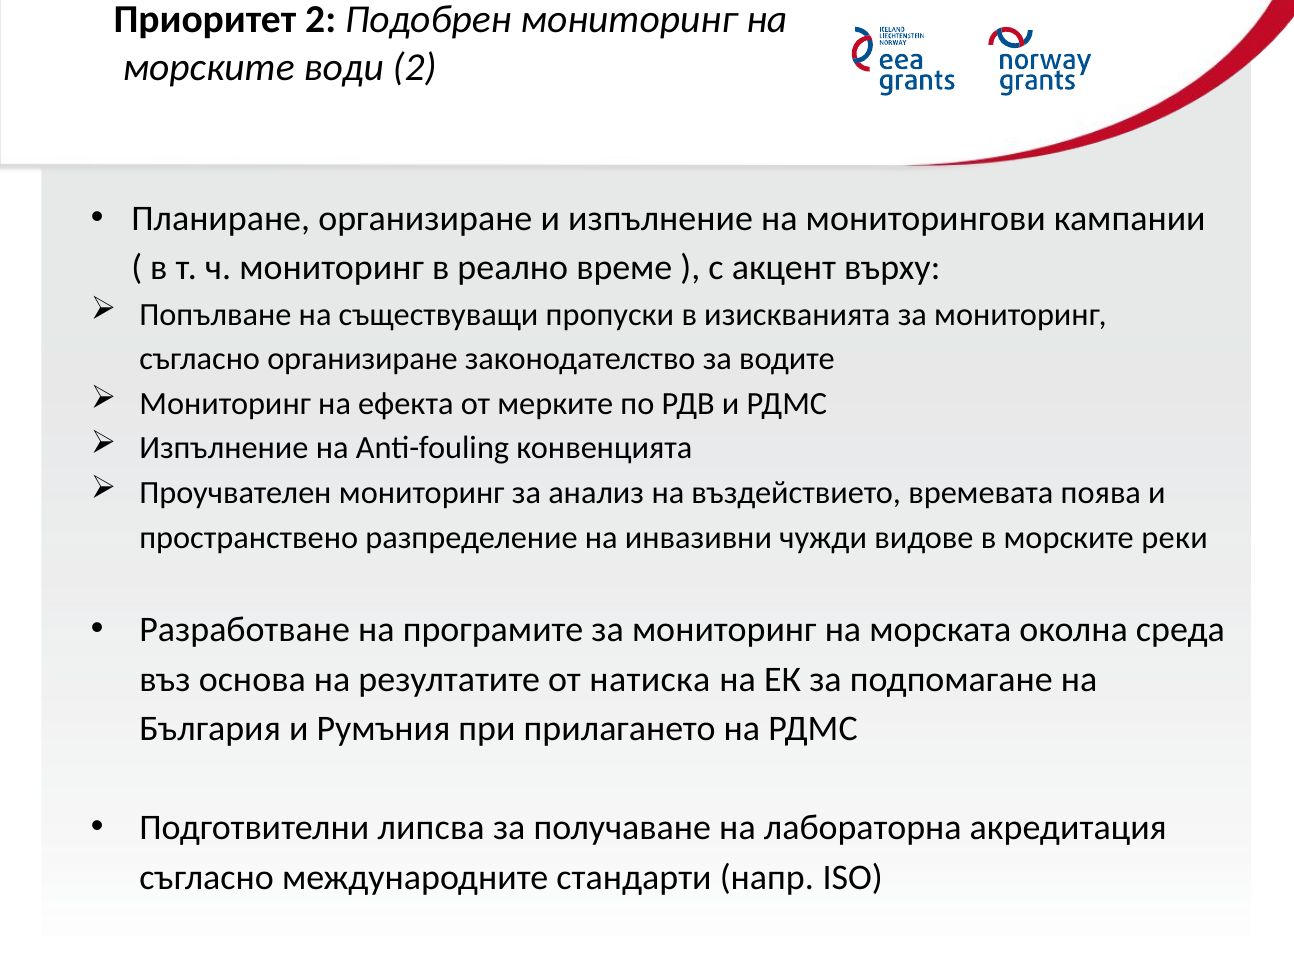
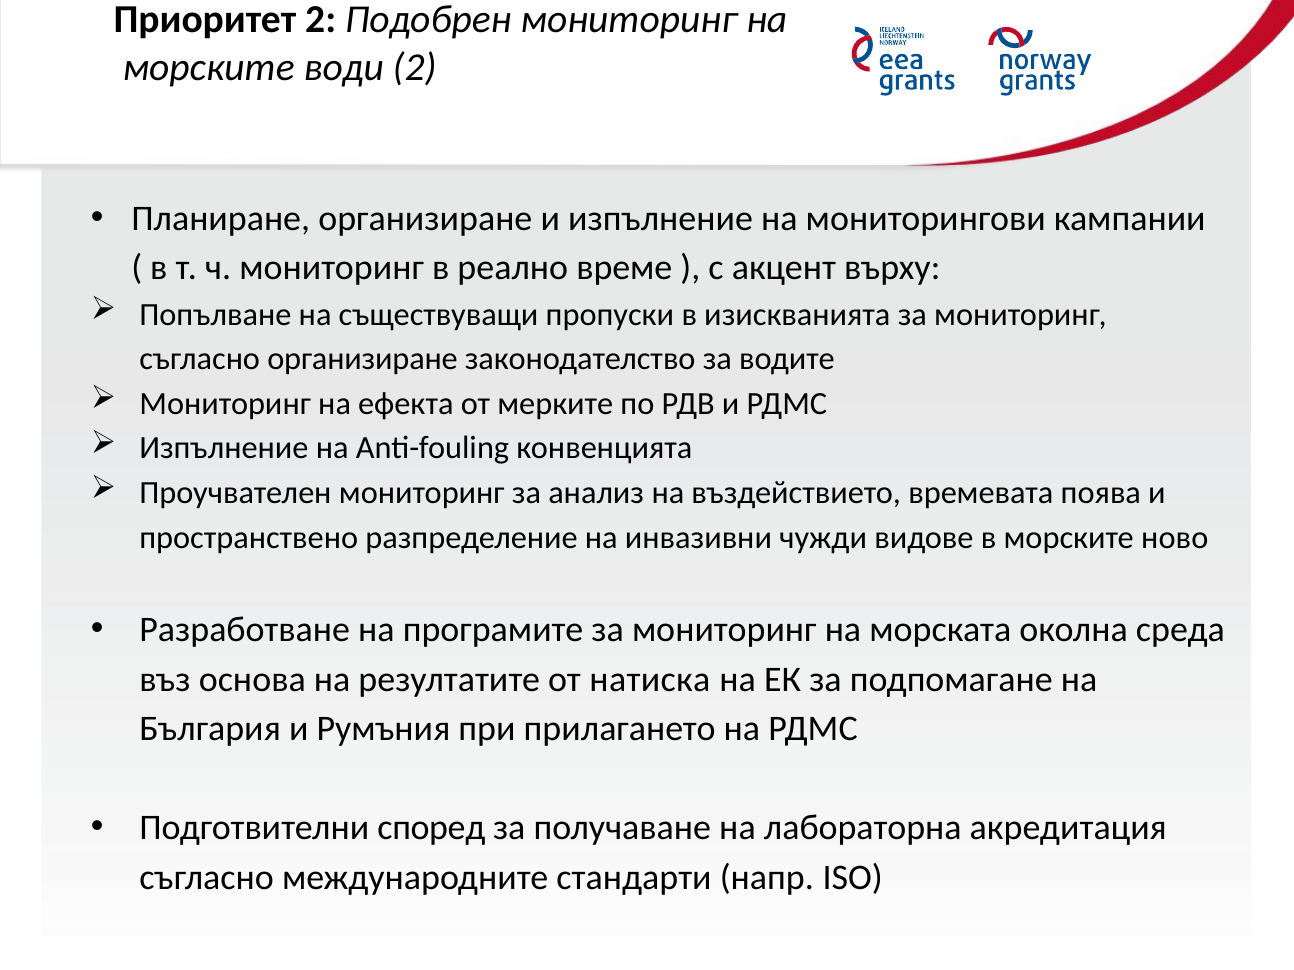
реки: реки -> ново (1175, 538)
липсва: липсва -> според (431, 829)
